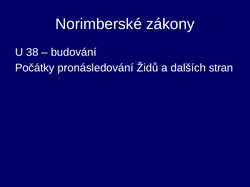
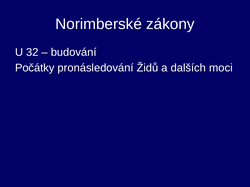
38: 38 -> 32 (32, 52)
stran: stran -> moci (221, 68)
